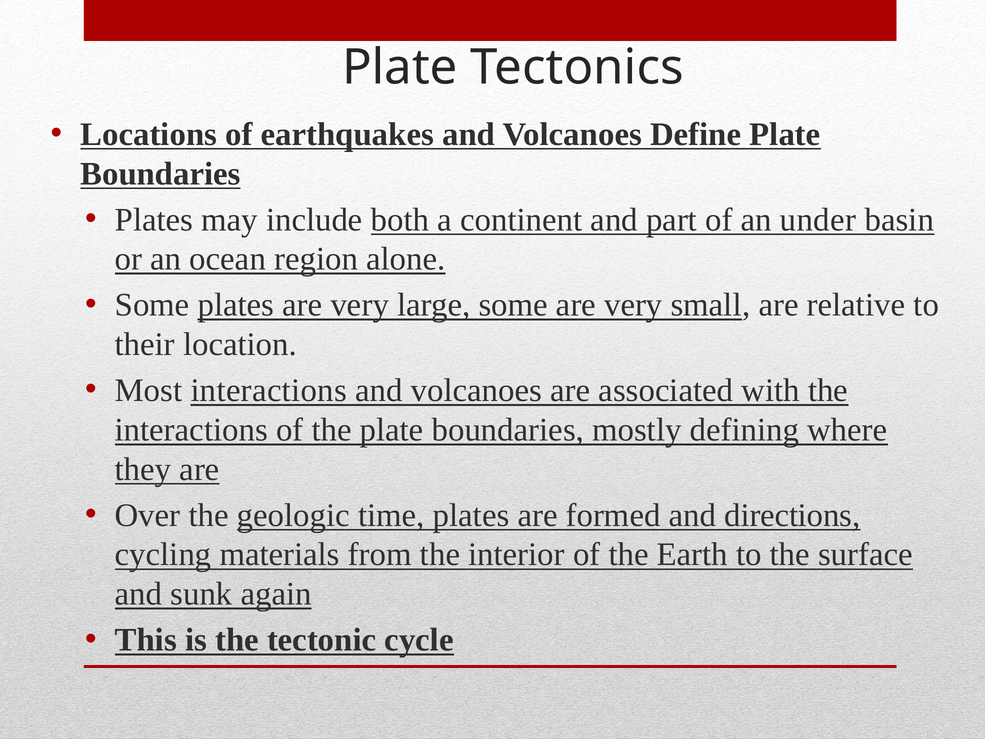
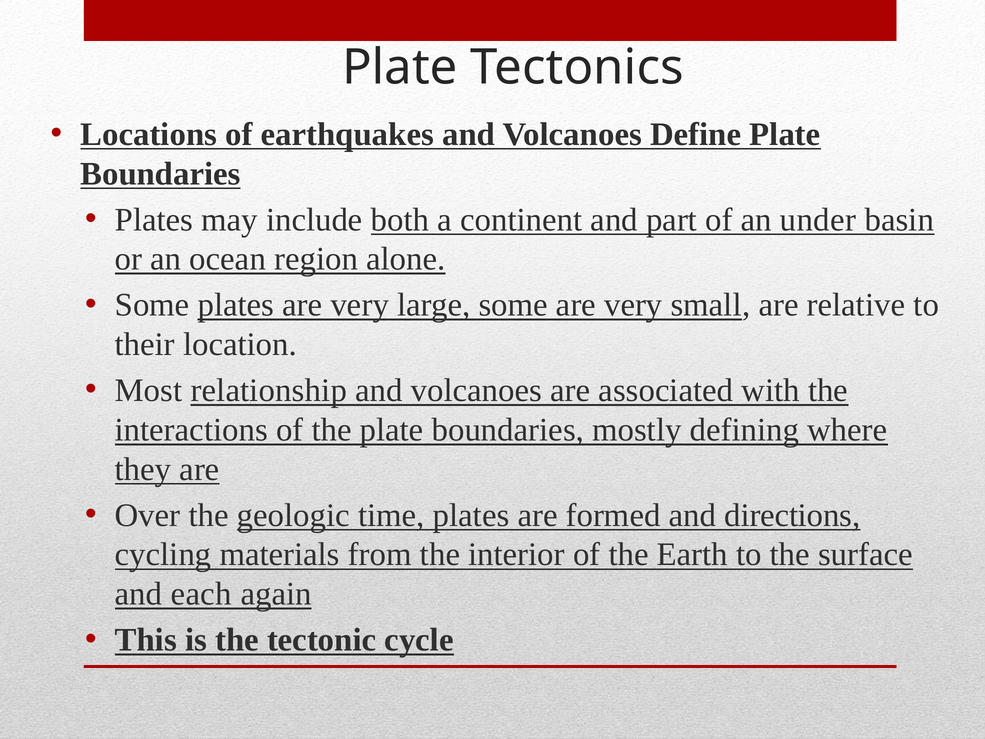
Most interactions: interactions -> relationship (269, 390)
sunk: sunk -> each (201, 594)
